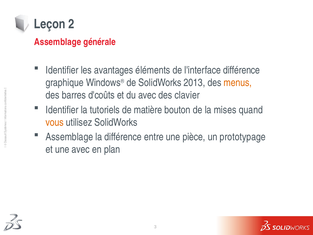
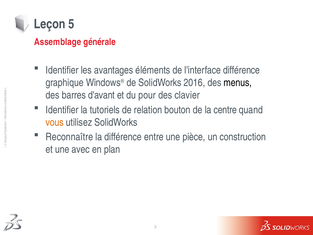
2: 2 -> 5 (71, 24)
2013: 2013 -> 2016 (194, 83)
menus colour: orange -> black (238, 83)
d'coûts: d'coûts -> d'avant (102, 95)
du avec: avec -> pour (147, 95)
matière: matière -> relation (148, 110)
mises: mises -> centre (225, 110)
Assemblage: Assemblage -> Reconnaître (69, 137)
prototypage: prototypage -> construction (243, 137)
